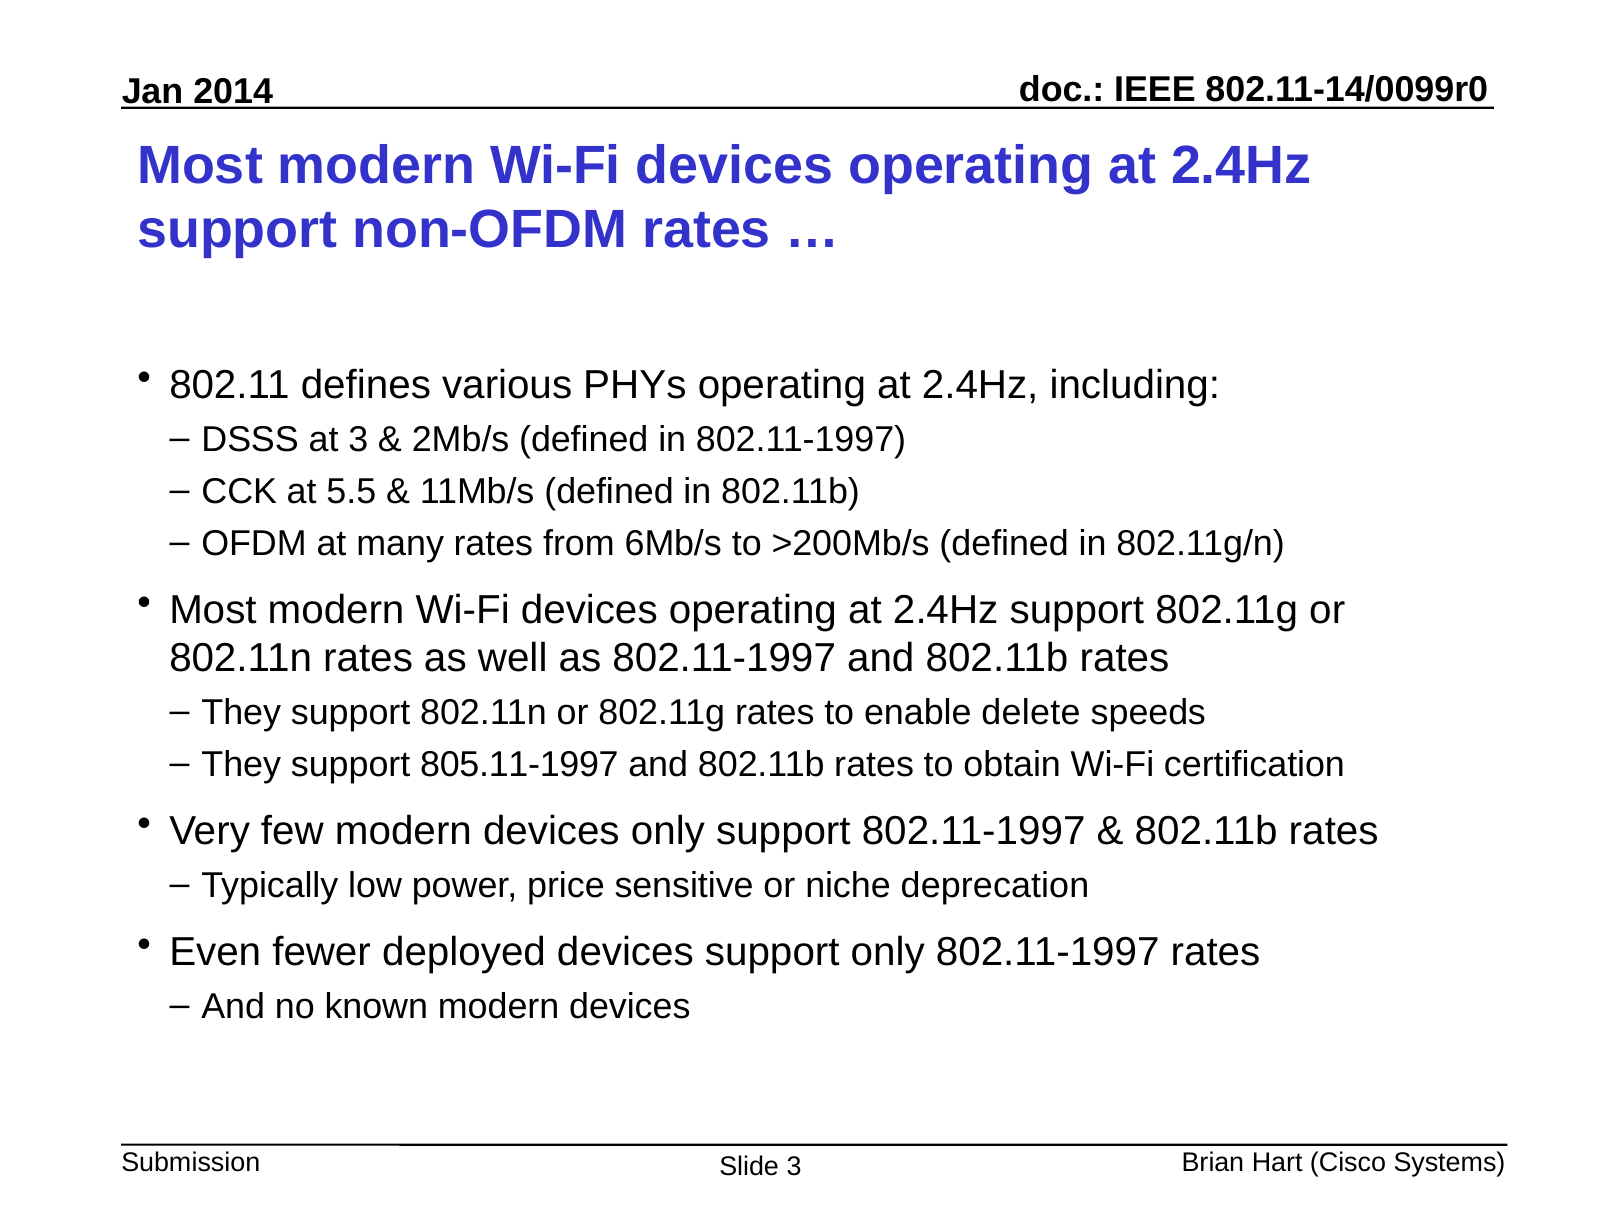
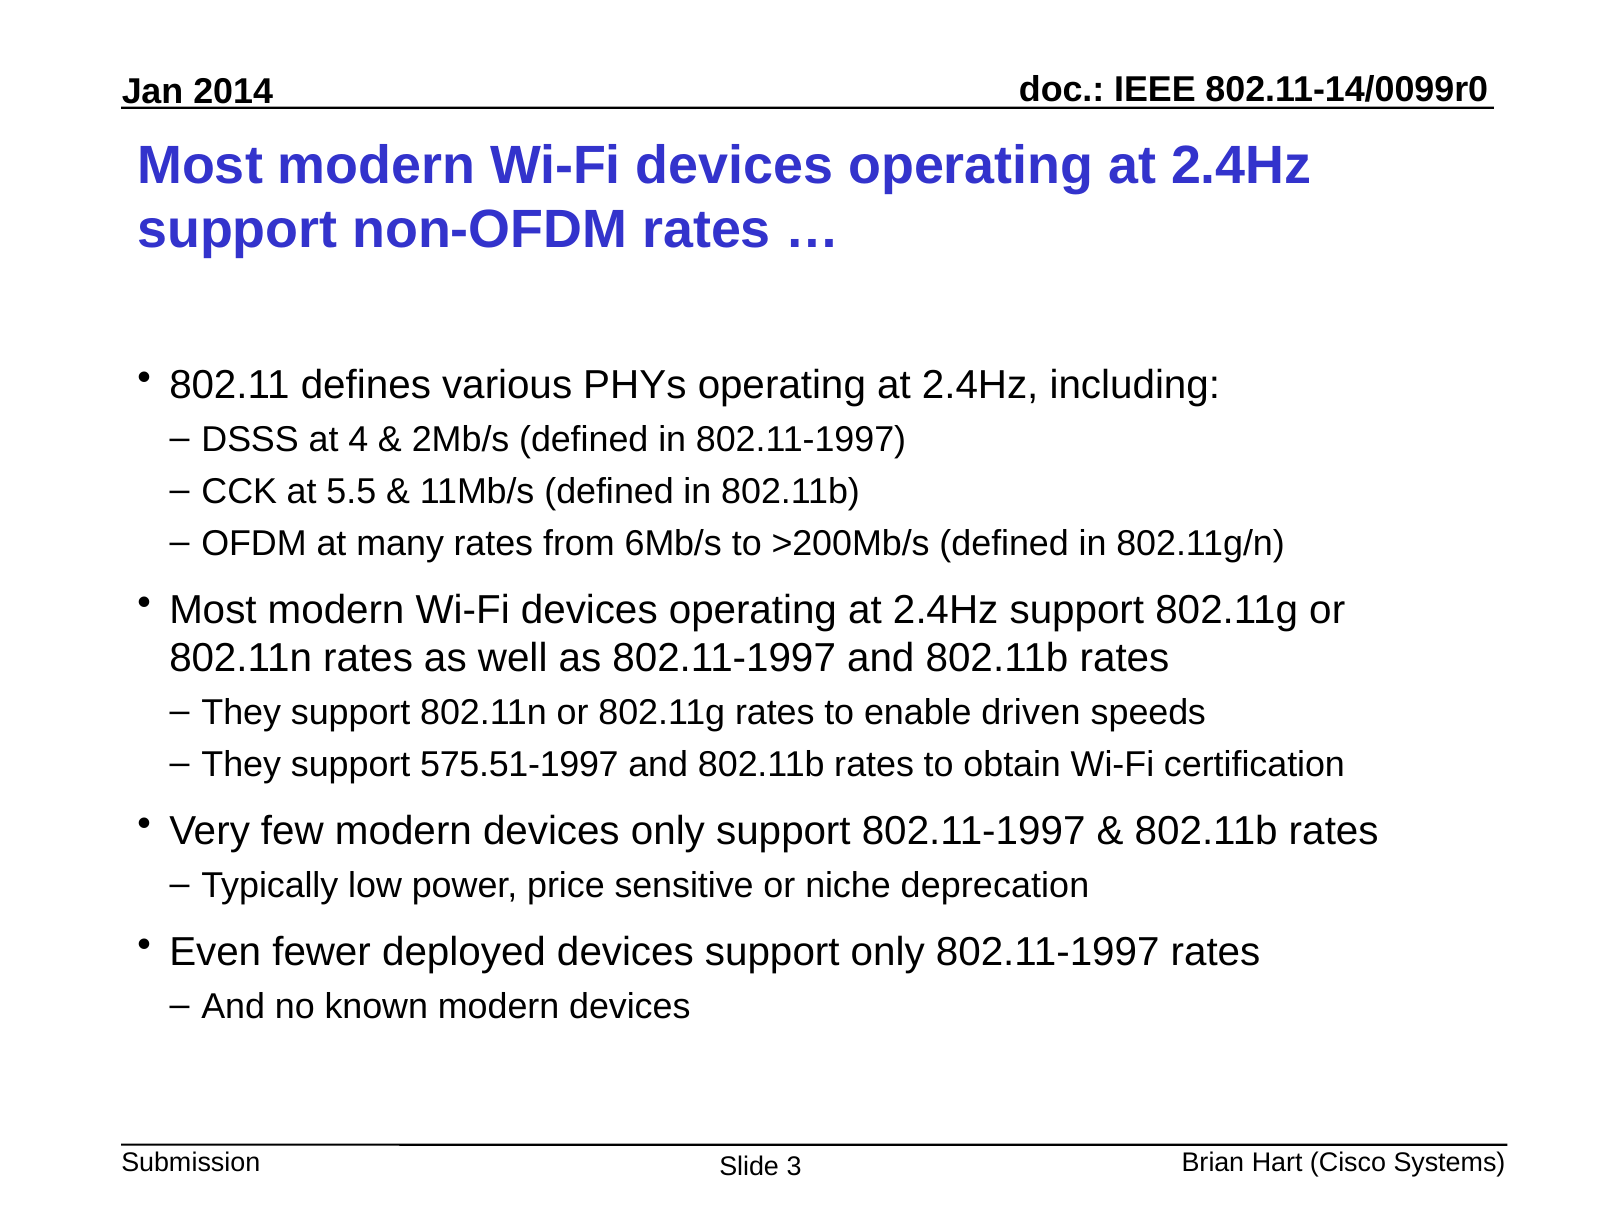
at 3: 3 -> 4 (358, 439)
delete: delete -> driven (1031, 712)
805.11-1997: 805.11-1997 -> 575.51-1997 (519, 764)
